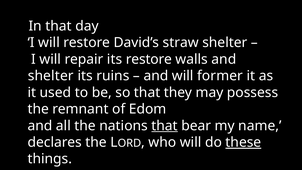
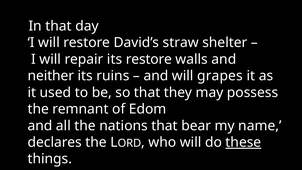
shelter: shelter -> neither (51, 76)
former: former -> grapes (220, 76)
that underline: present -> none (165, 126)
